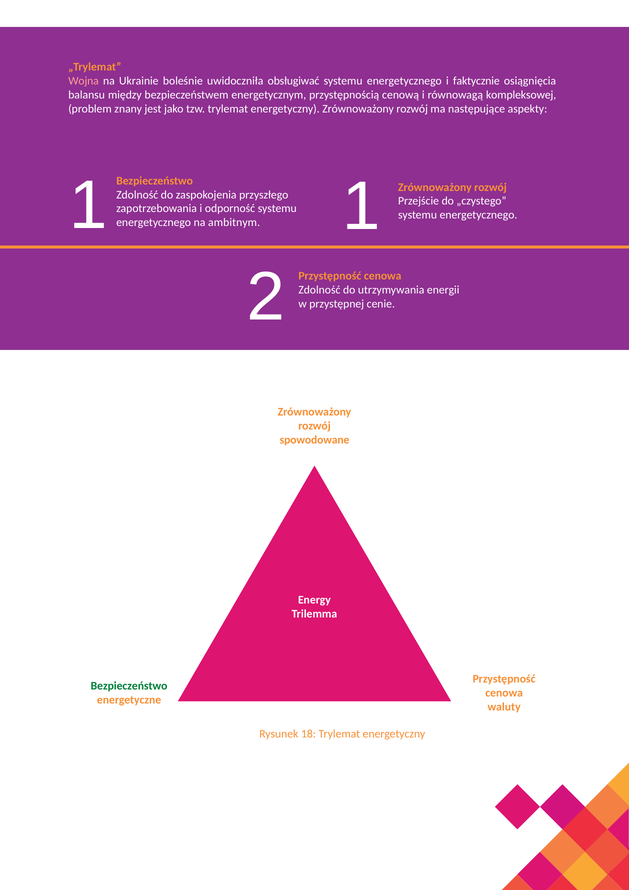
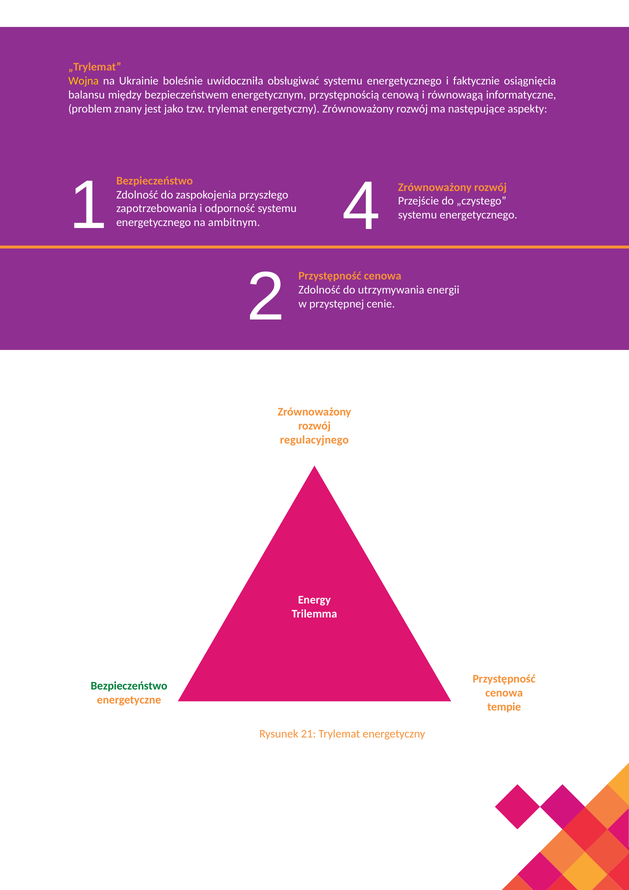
Wojna colour: pink -> yellow (84, 81)
kompleksowej: kompleksowej -> informatyczne (521, 95)
1 1: 1 -> 4 (361, 206)
spowodowane: spowodowane -> regulacyjnego (314, 440)
waluty: waluty -> tempie (504, 706)
18: 18 -> 21 (309, 733)
